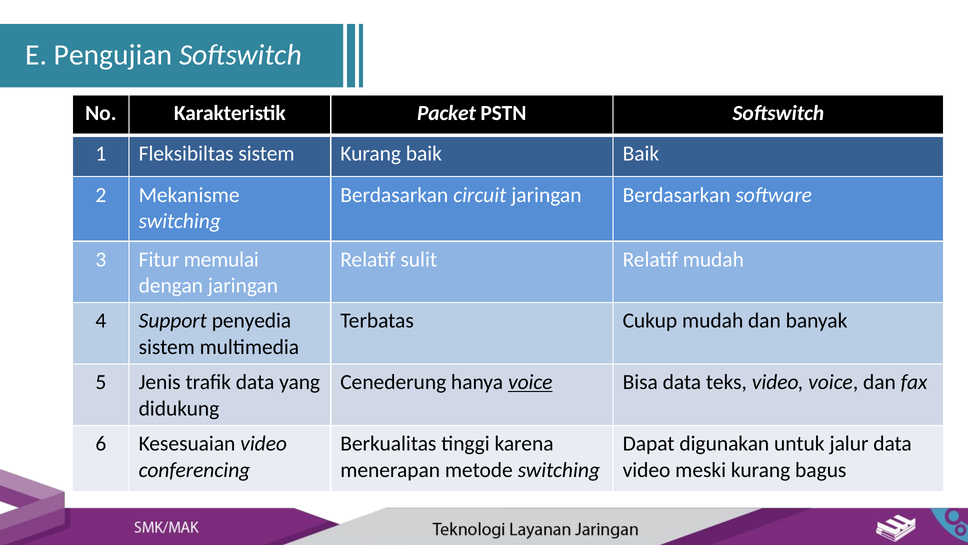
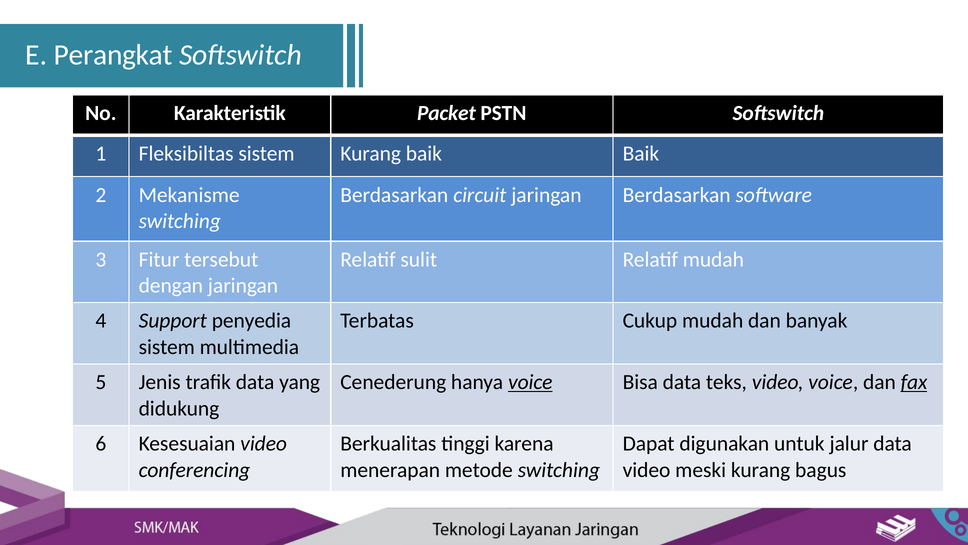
Pengujian: Pengujian -> Perangkat (113, 55)
memulai: memulai -> tersebut (221, 259)
fax underline: none -> present (914, 382)
